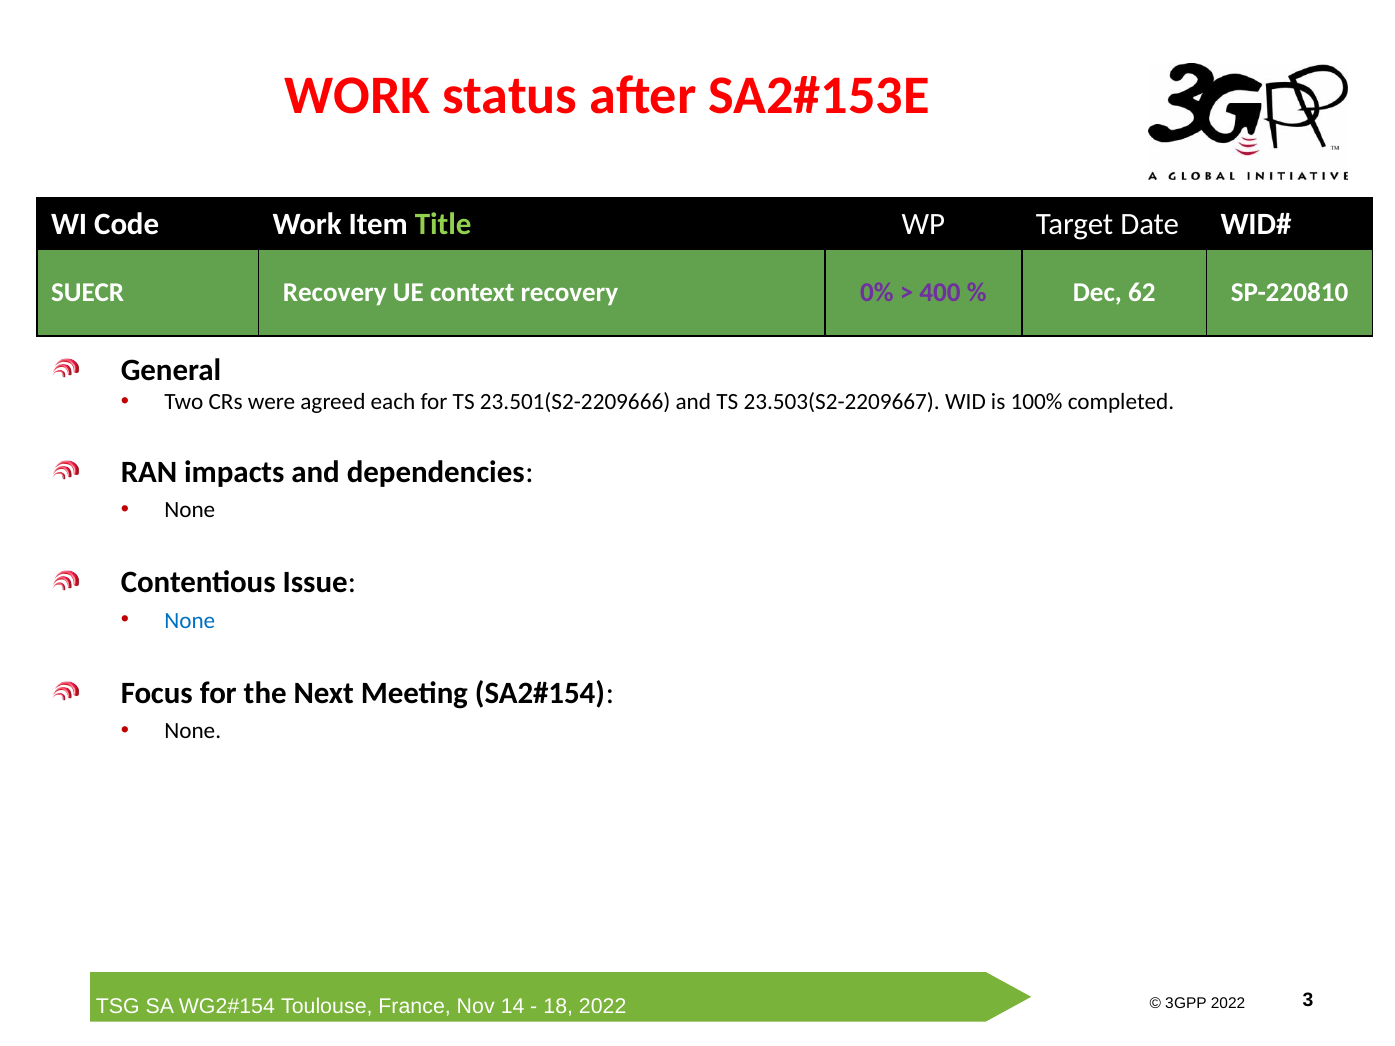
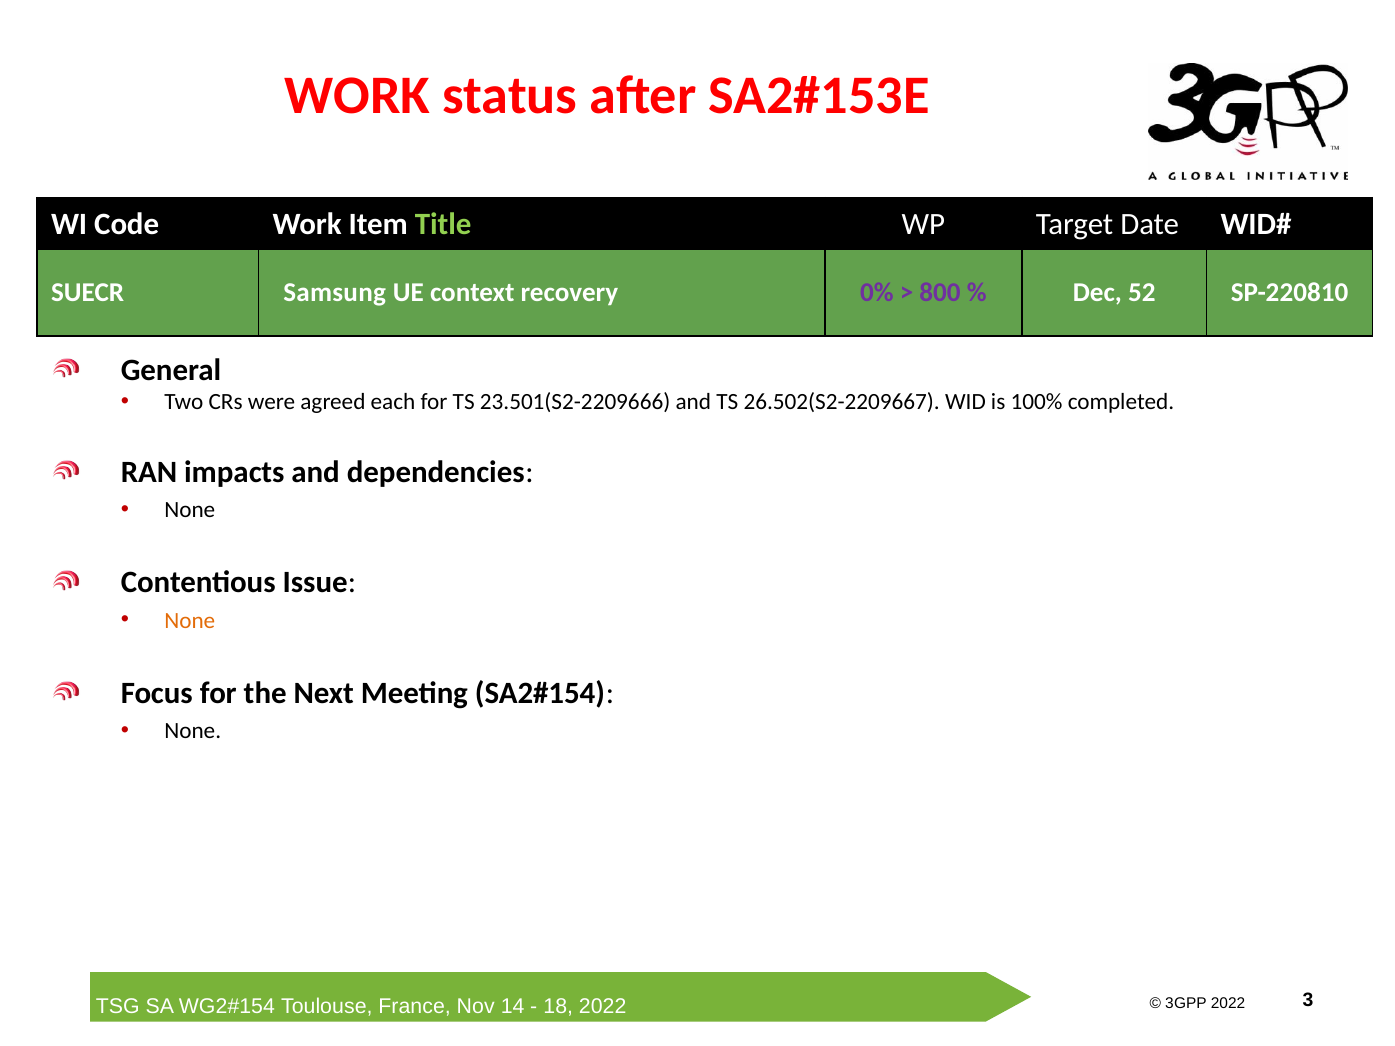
SUECR Recovery: Recovery -> Samsung (335, 293)
400: 400 -> 800 (940, 293)
62: 62 -> 52 (1142, 293)
23.503(S2-2209667: 23.503(S2-2209667 -> 26.502(S2-2209667 (842, 402)
None colour: blue -> orange (190, 621)
